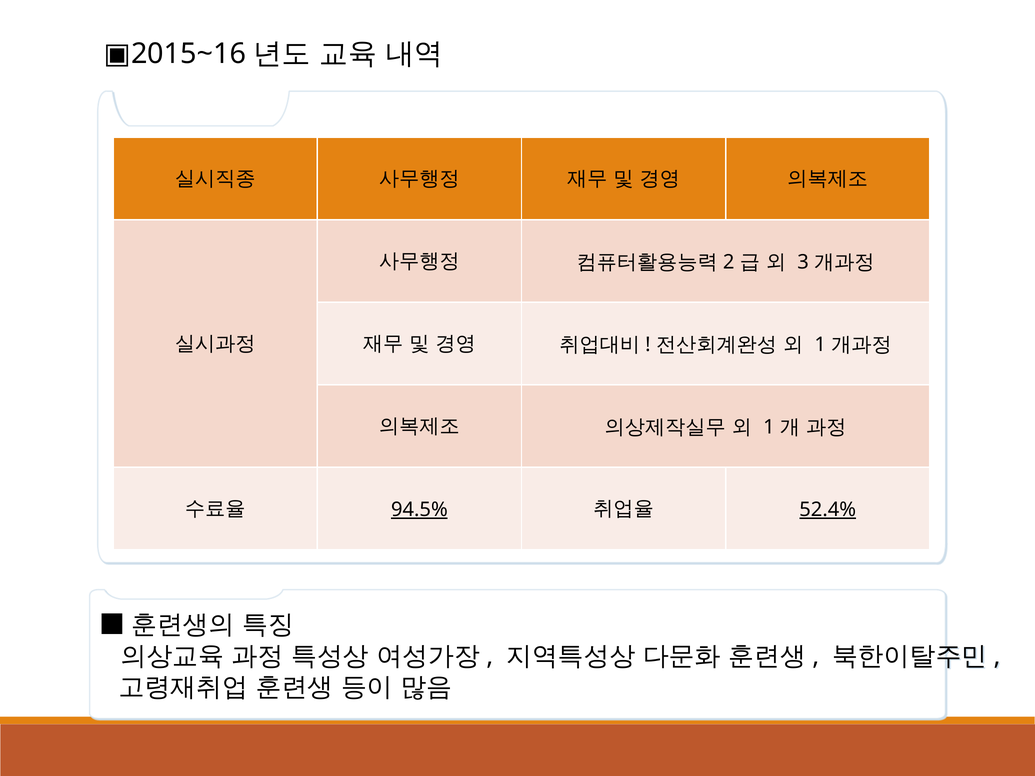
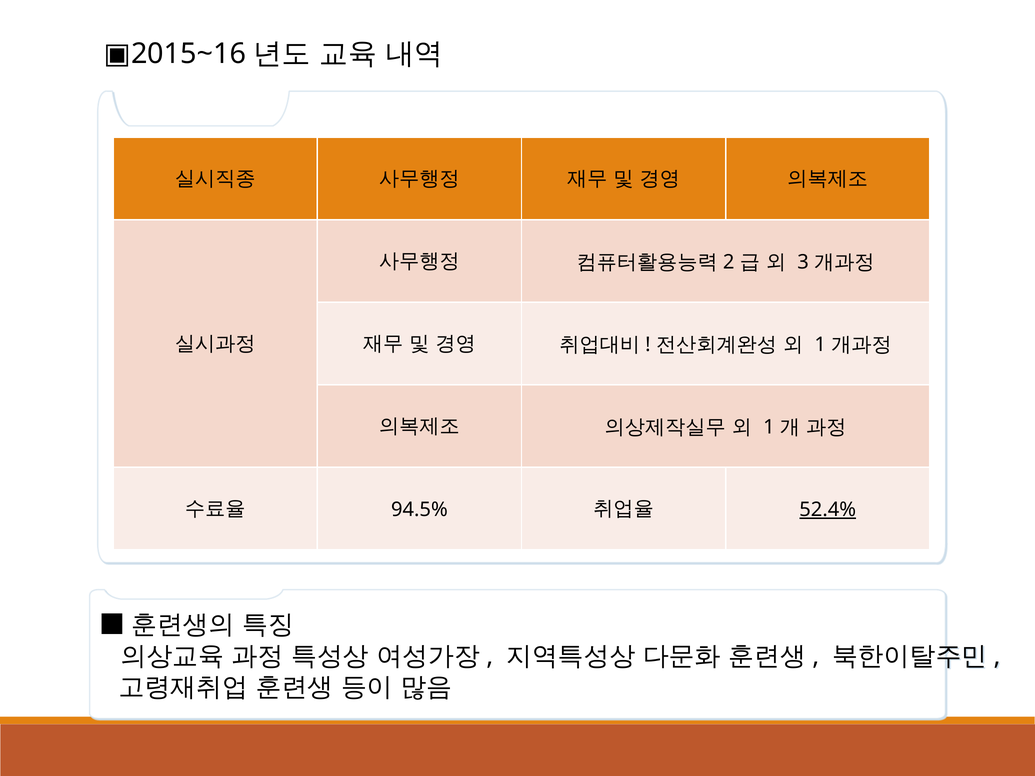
94.5% underline: present -> none (419, 510)
